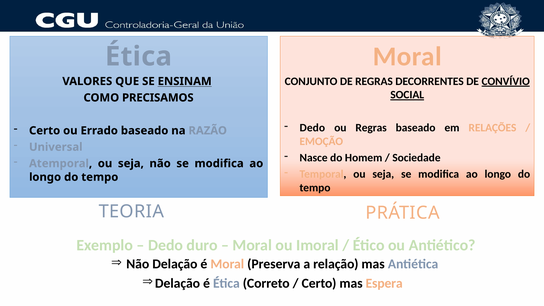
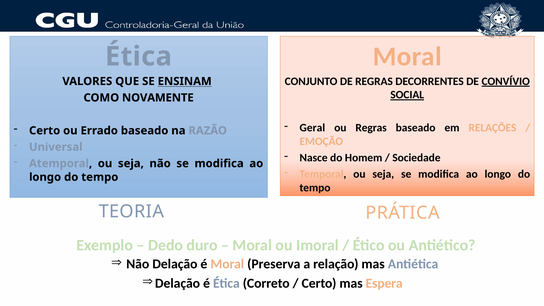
PRECISAMOS: PRECISAMOS -> NOVAMENTE (158, 98)
Dedo: Dedo -> Geral (312, 128)
